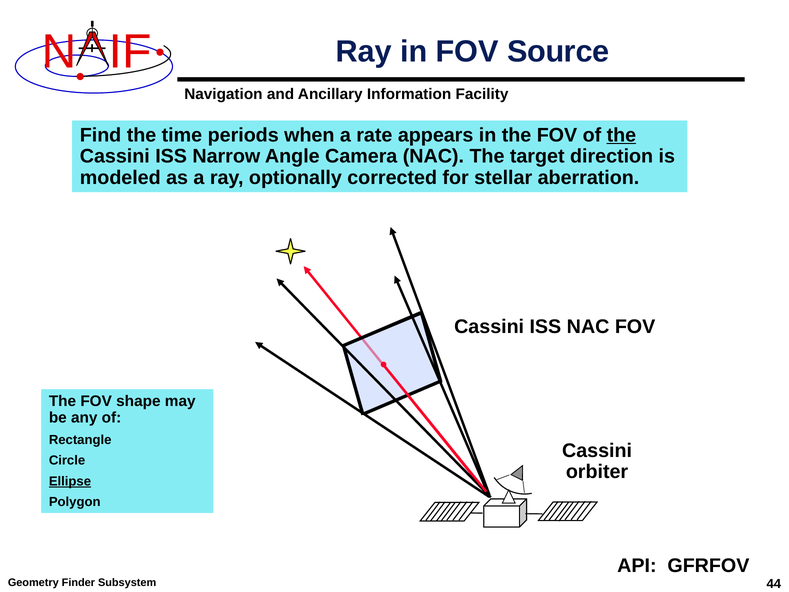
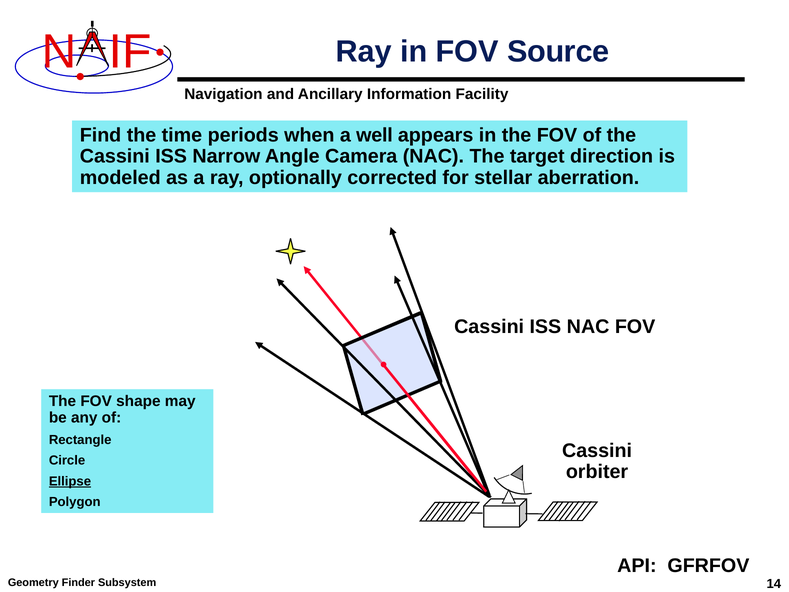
rate: rate -> well (374, 135)
the underline: present -> none (621, 135)
44: 44 -> 14 (774, 584)
